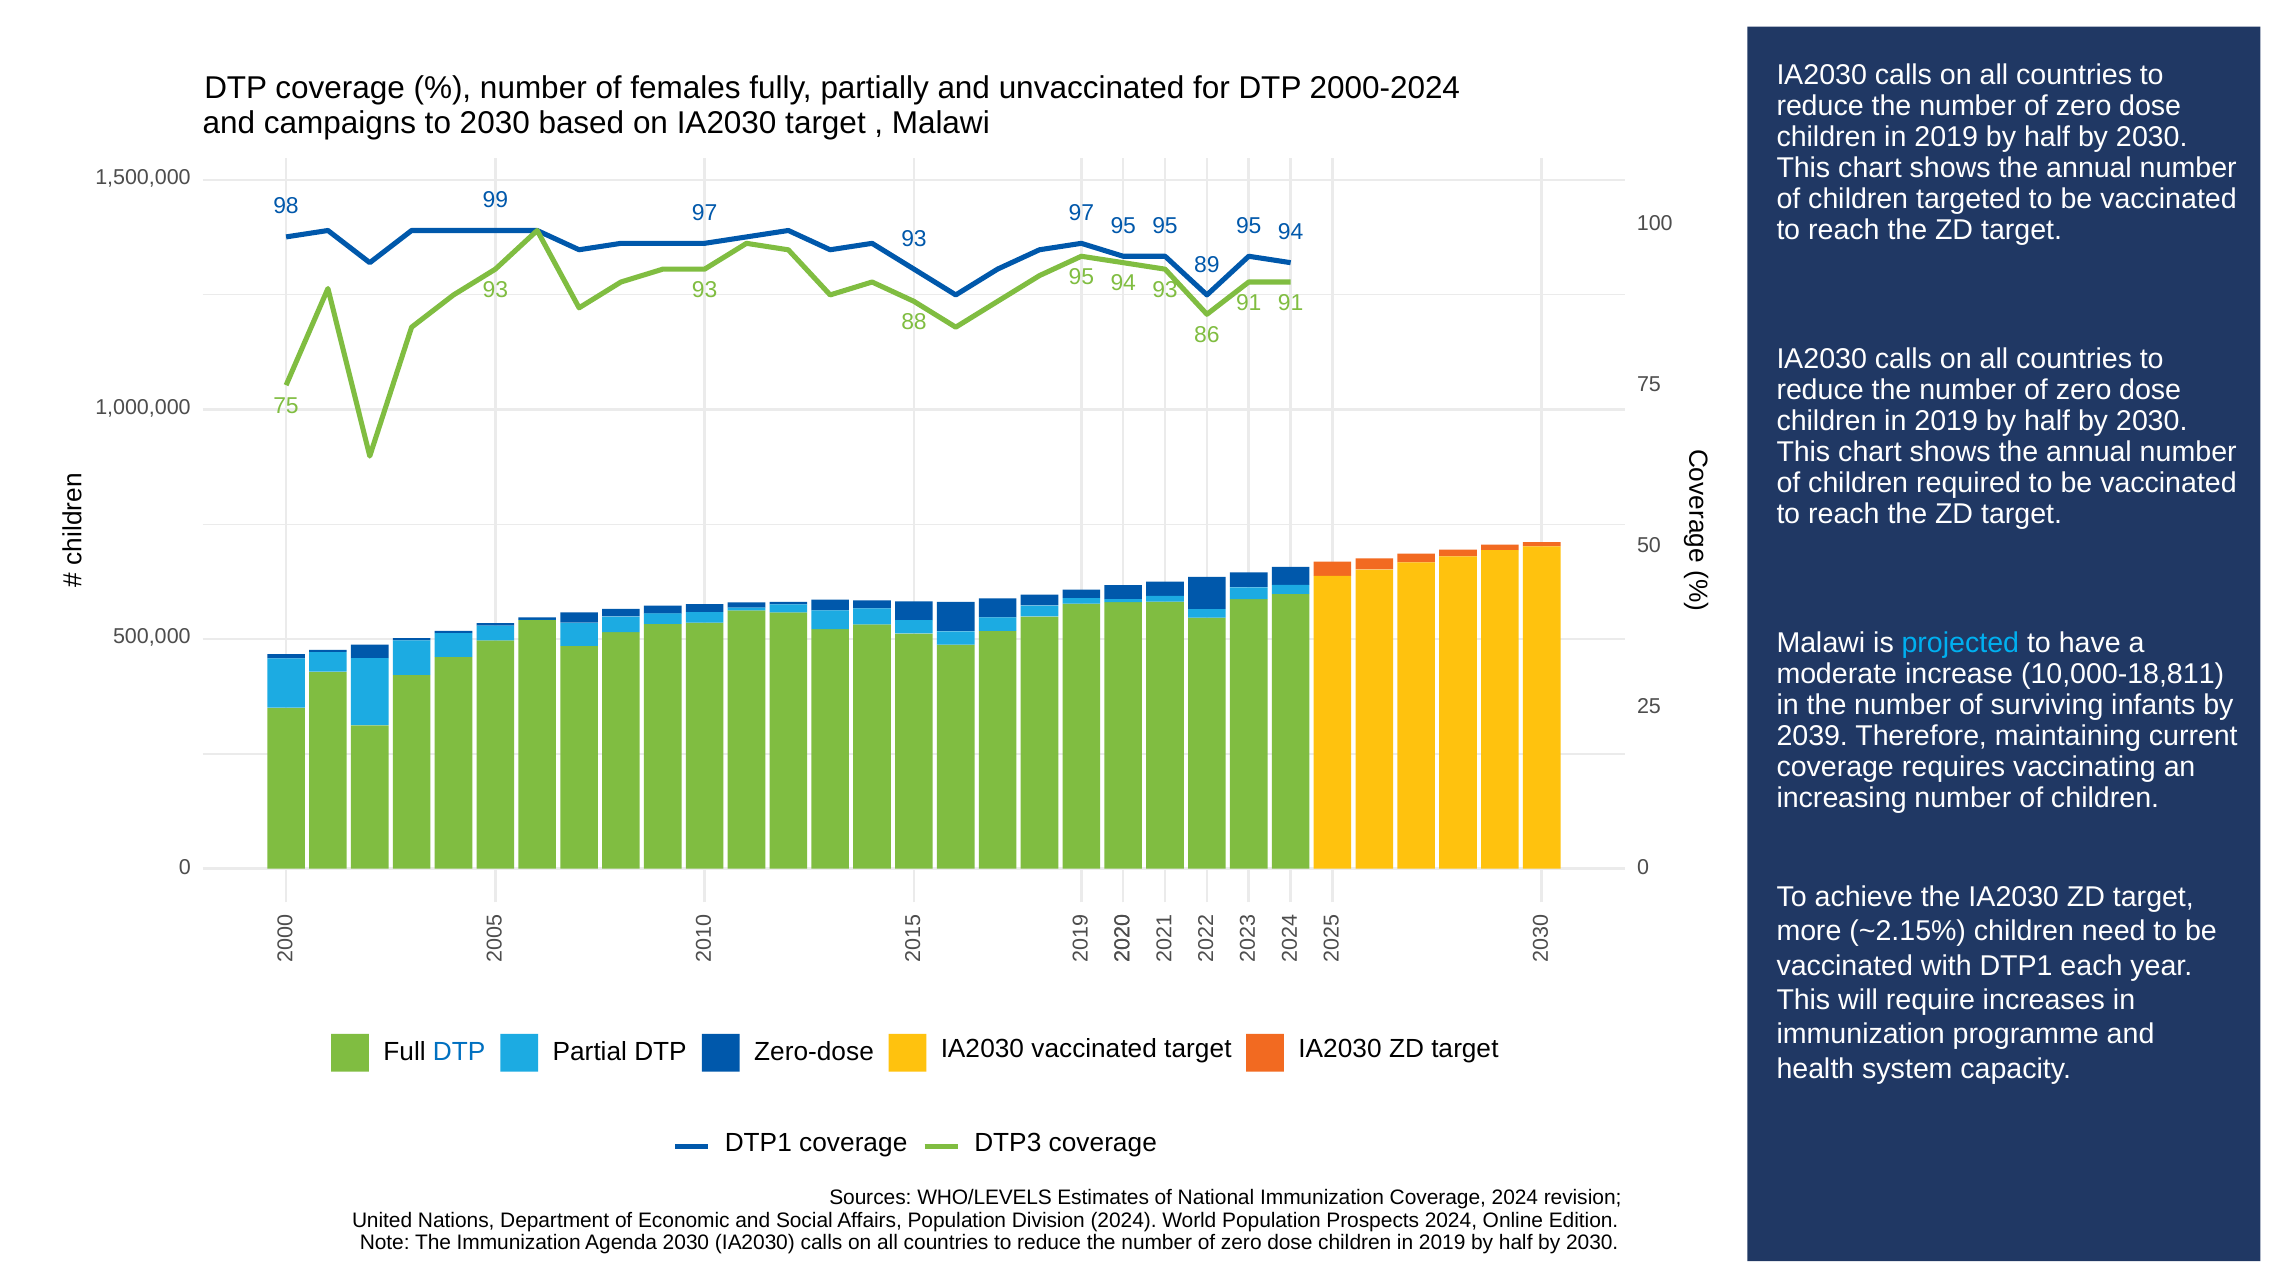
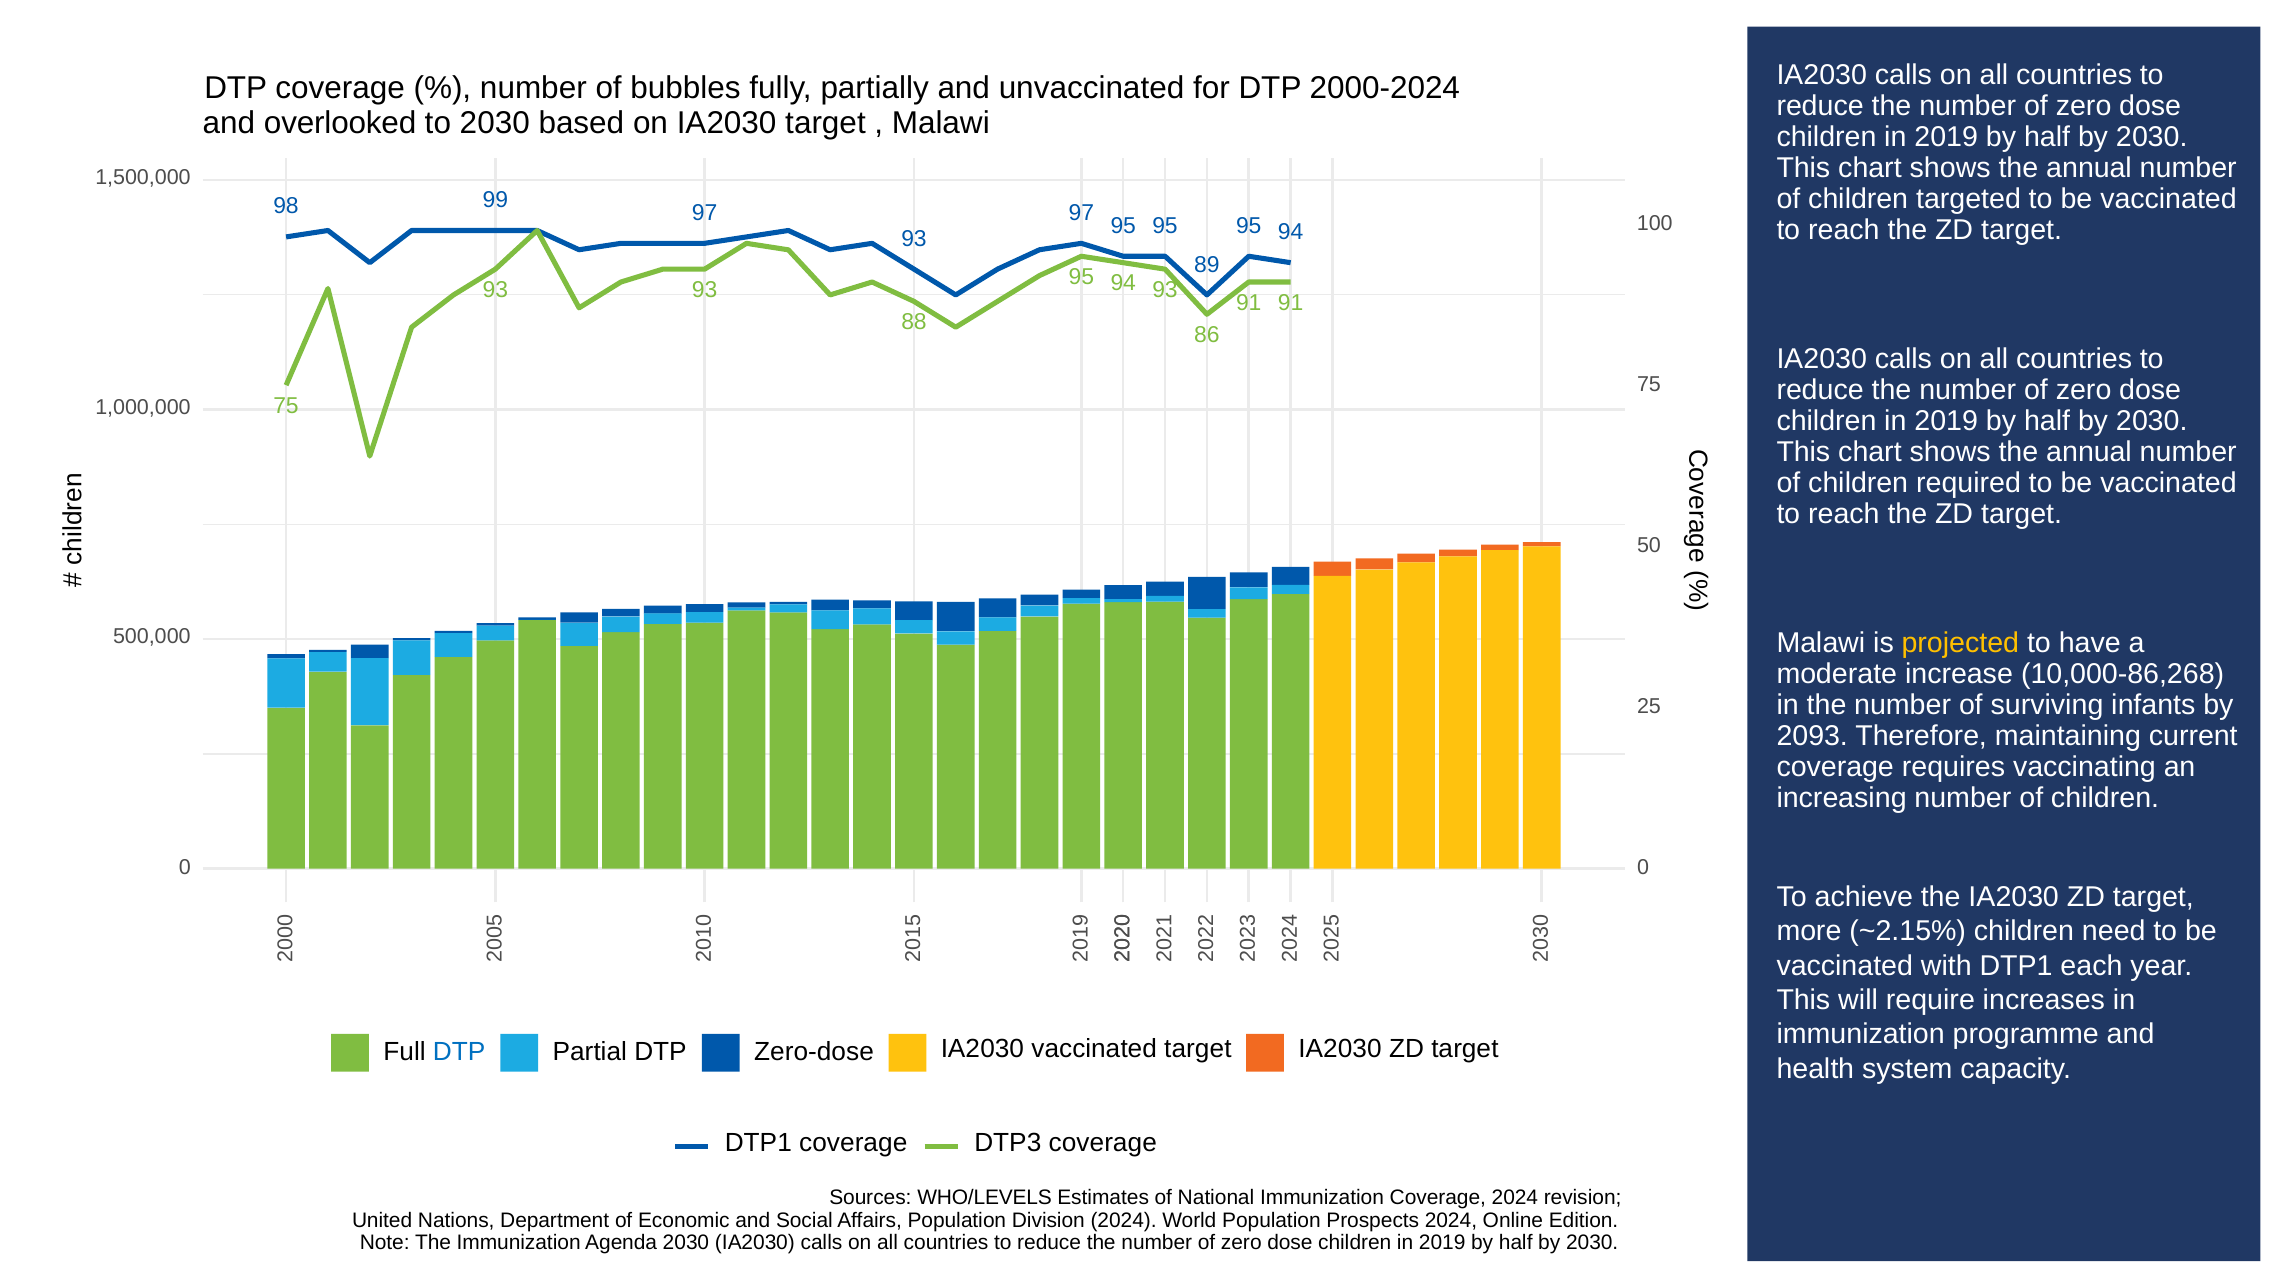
females: females -> bubbles (685, 89)
campaigns: campaigns -> overlooked (340, 123)
projected colour: light blue -> yellow (1960, 643)
10,000-18,811: 10,000-18,811 -> 10,000-86,268 (2123, 674)
2039: 2039 -> 2093 (1812, 736)
